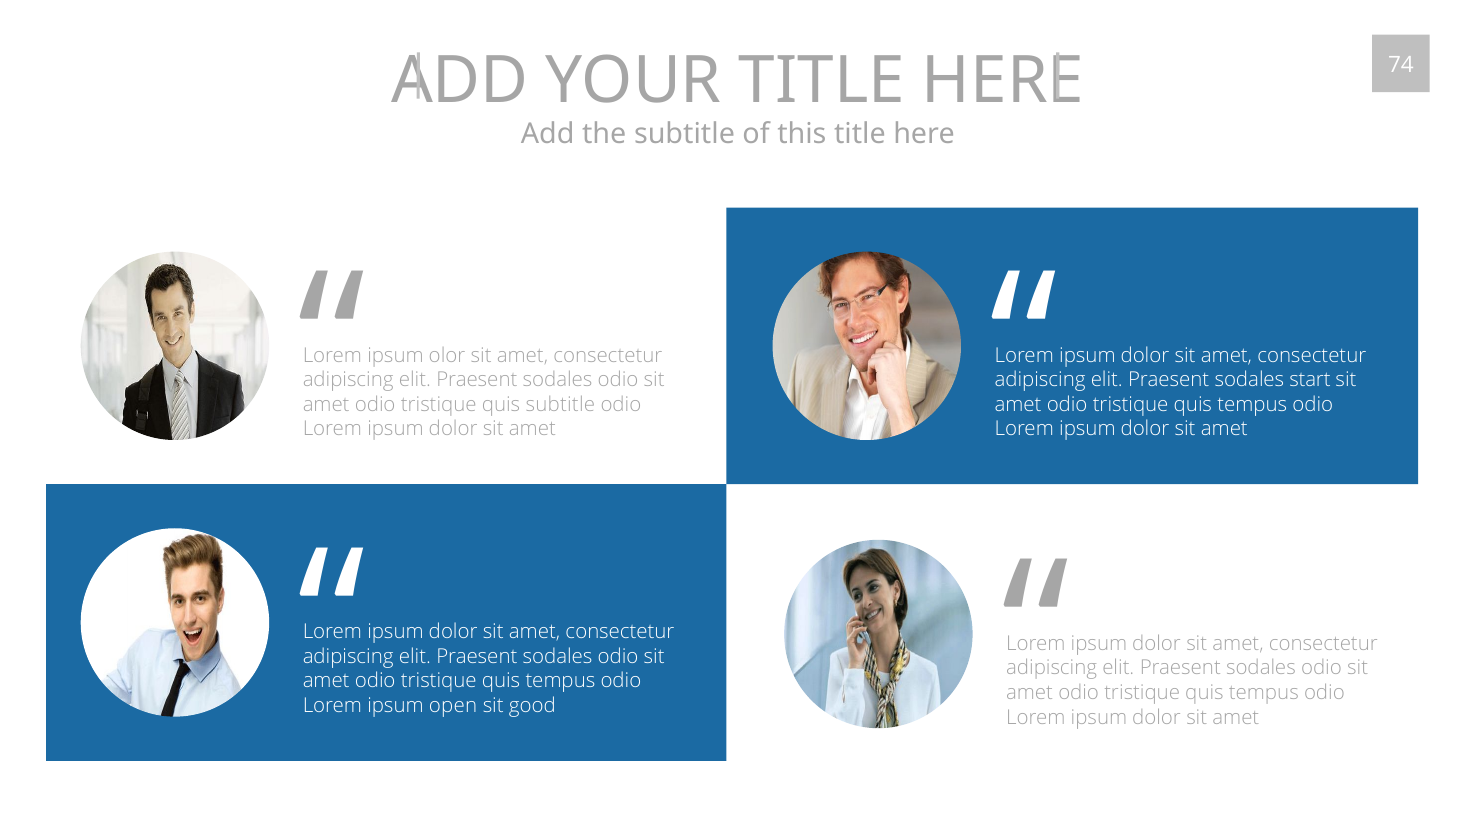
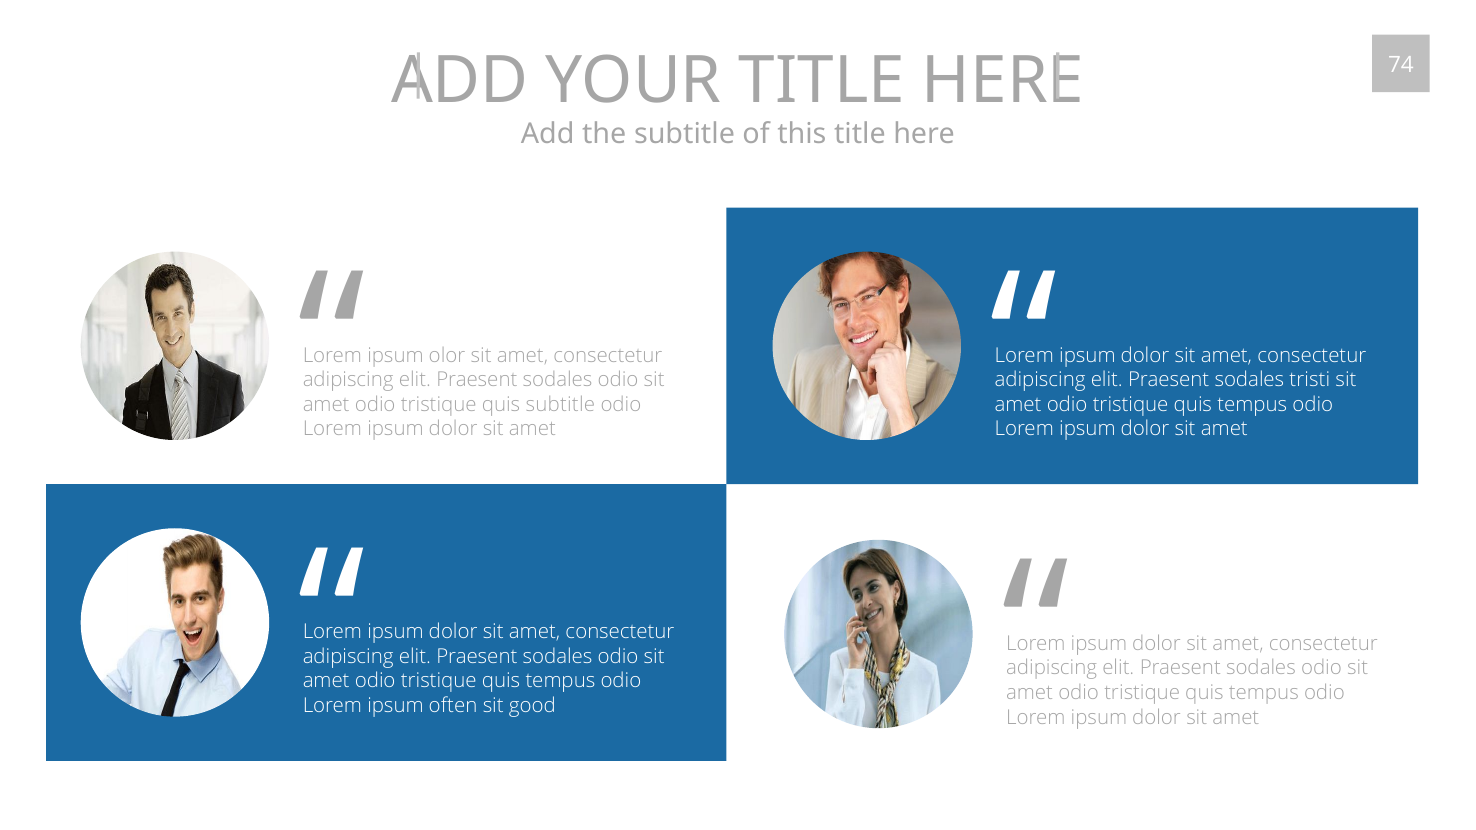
start: start -> tristi (1310, 380)
open: open -> often (453, 706)
